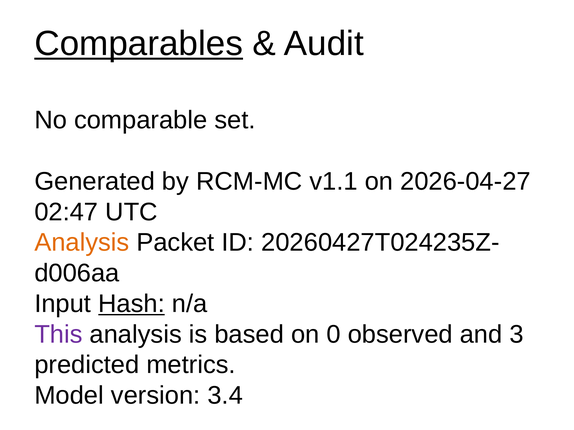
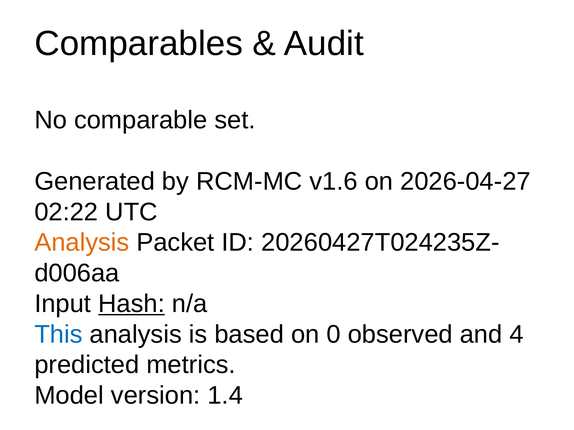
Comparables underline: present -> none (139, 44)
v1.1: v1.1 -> v1.6 (334, 182)
02:47: 02:47 -> 02:22 (66, 212)
This colour: purple -> blue (58, 335)
3: 3 -> 4 (517, 335)
3.4: 3.4 -> 1.4 (225, 396)
